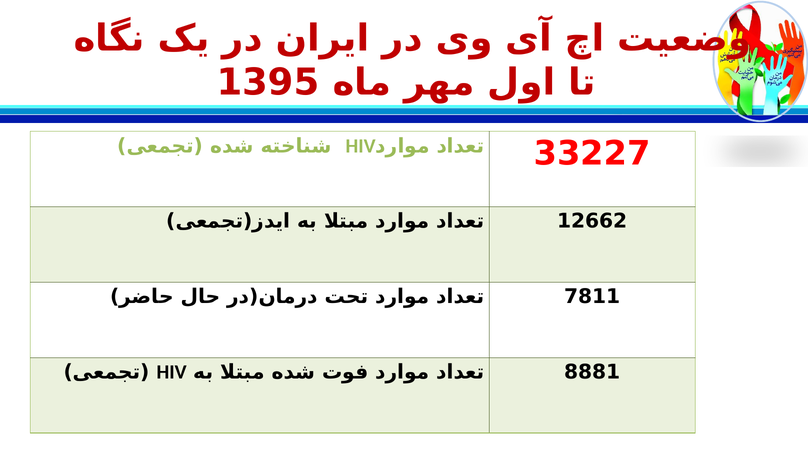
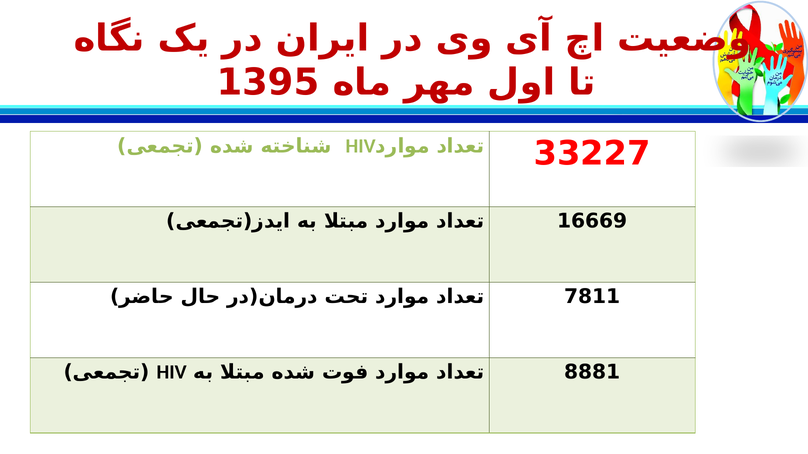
12662: 12662 -> 16669 (592, 221)
